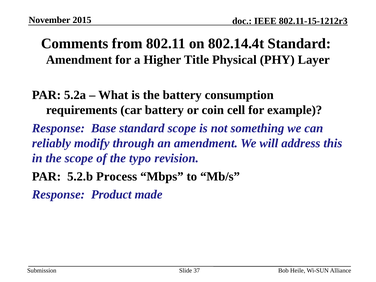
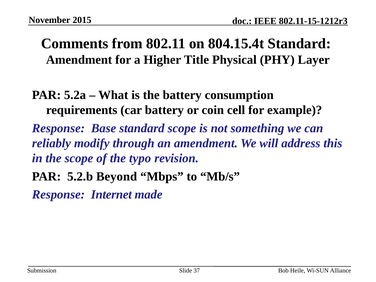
802.14.4t: 802.14.4t -> 804.15.4t (236, 44)
Process: Process -> Beyond (117, 176)
Product: Product -> Internet (111, 195)
